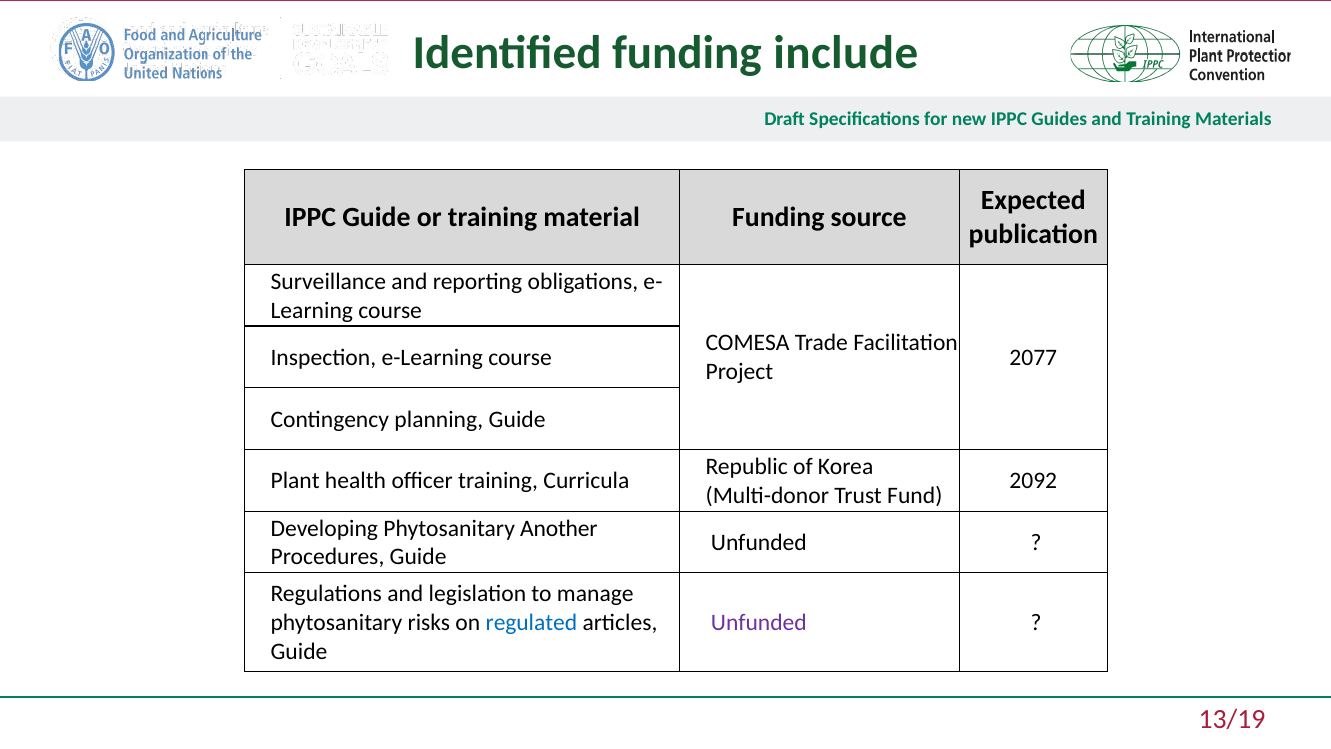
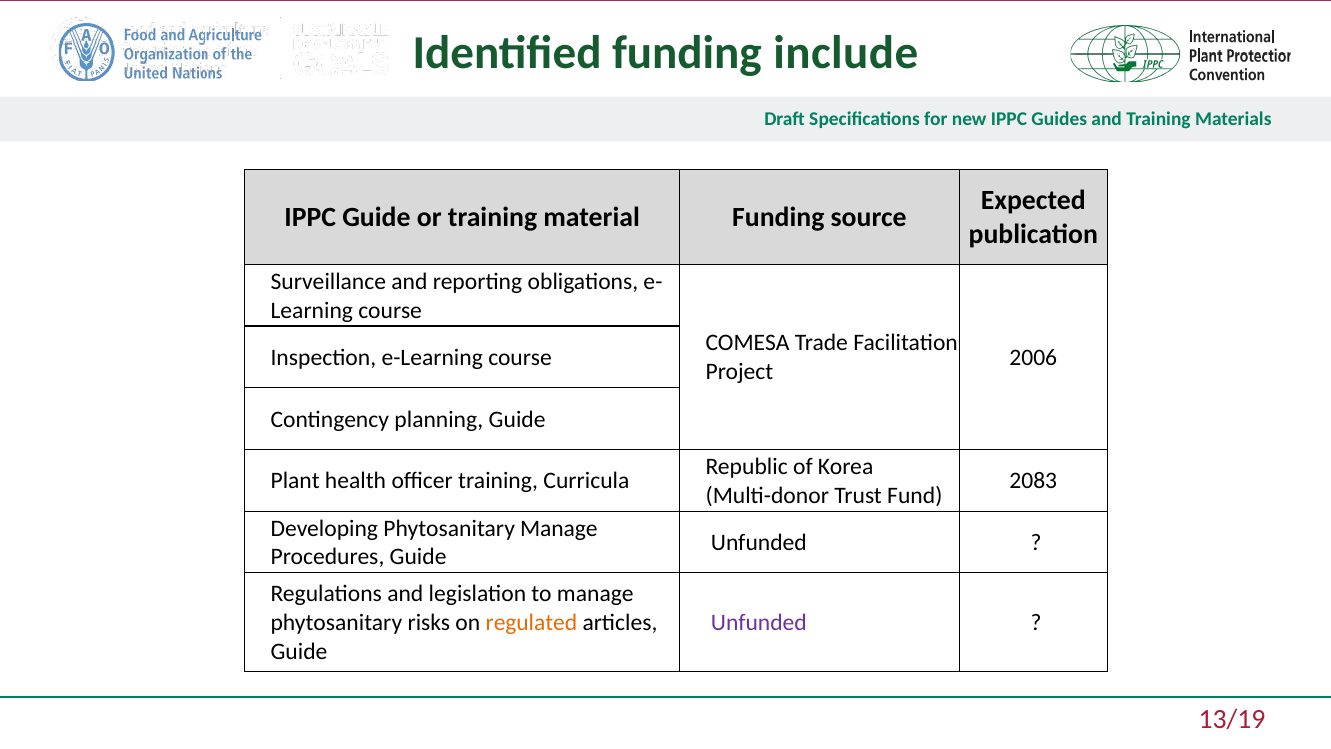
2077: 2077 -> 2006 (1033, 357)
2092: 2092 -> 2083 (1033, 481)
Phytosanitary Another: Another -> Manage (559, 528)
regulated colour: blue -> orange (531, 623)
